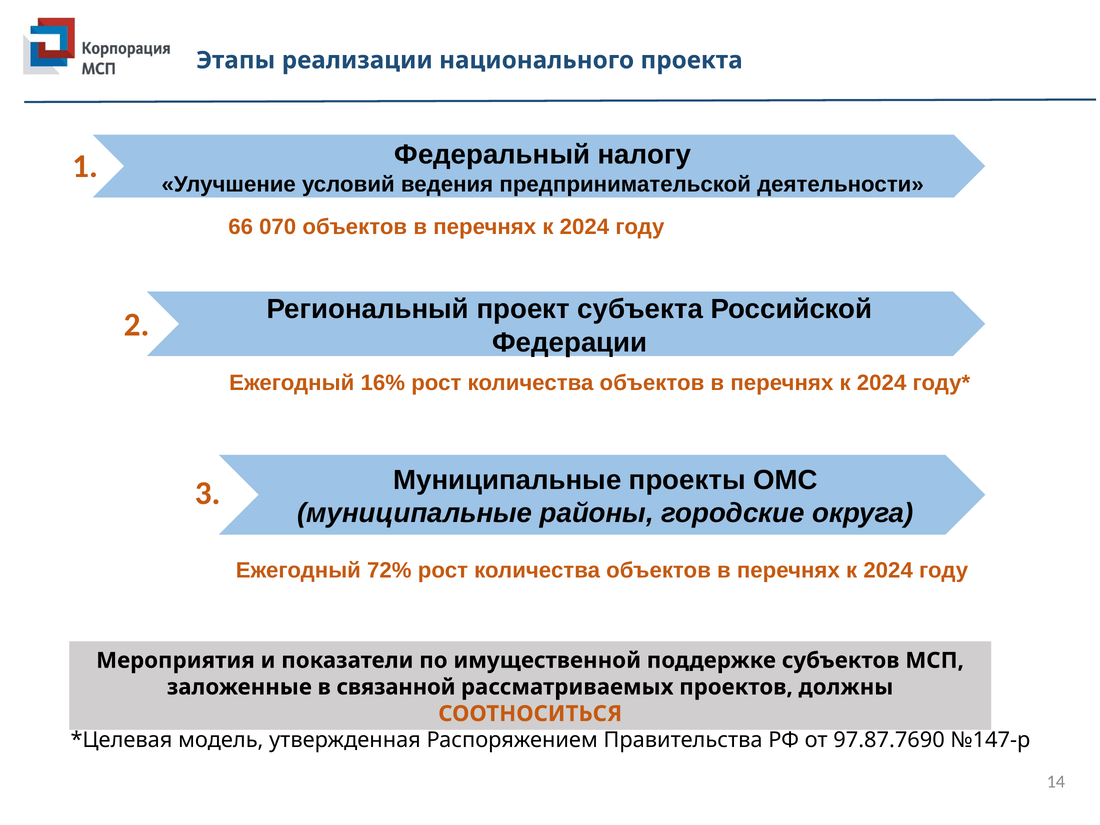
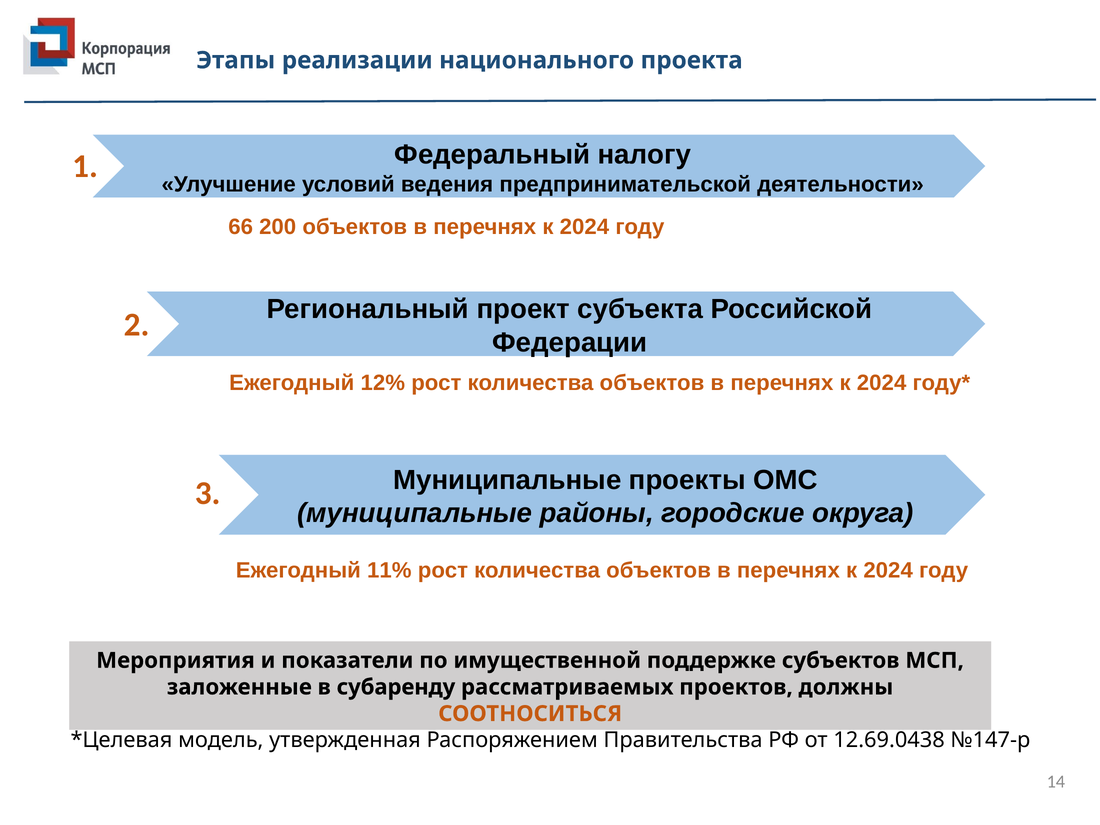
070: 070 -> 200 (278, 227)
16%: 16% -> 12% (383, 383)
72%: 72% -> 11% (389, 570)
связанной: связанной -> субаренду (396, 687)
97.87.7690: 97.87.7690 -> 12.69.0438 (889, 740)
